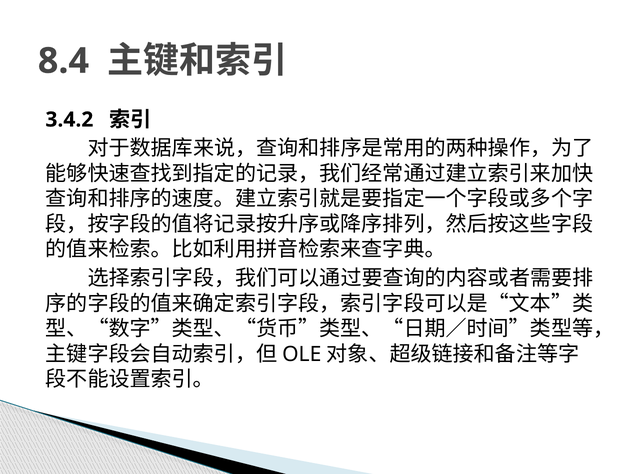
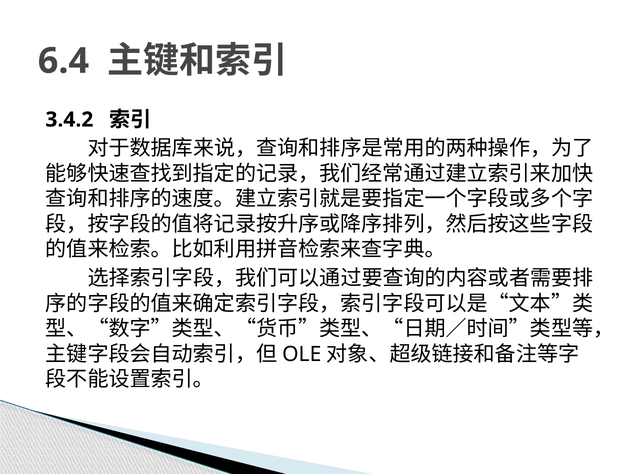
8.4: 8.4 -> 6.4 (63, 61)
